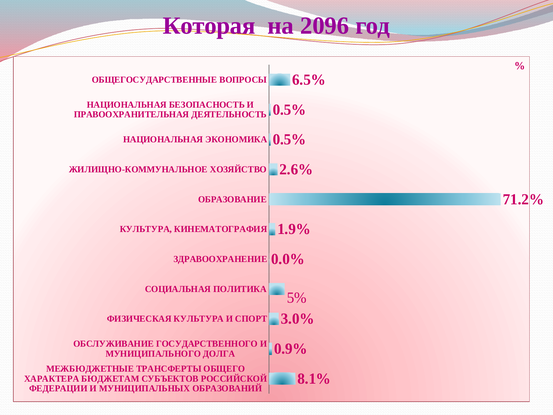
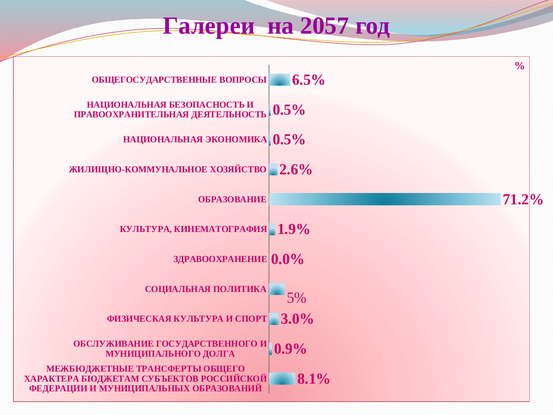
Которая: Которая -> Галереи (209, 26)
2096: 2096 -> 2057 (325, 26)
